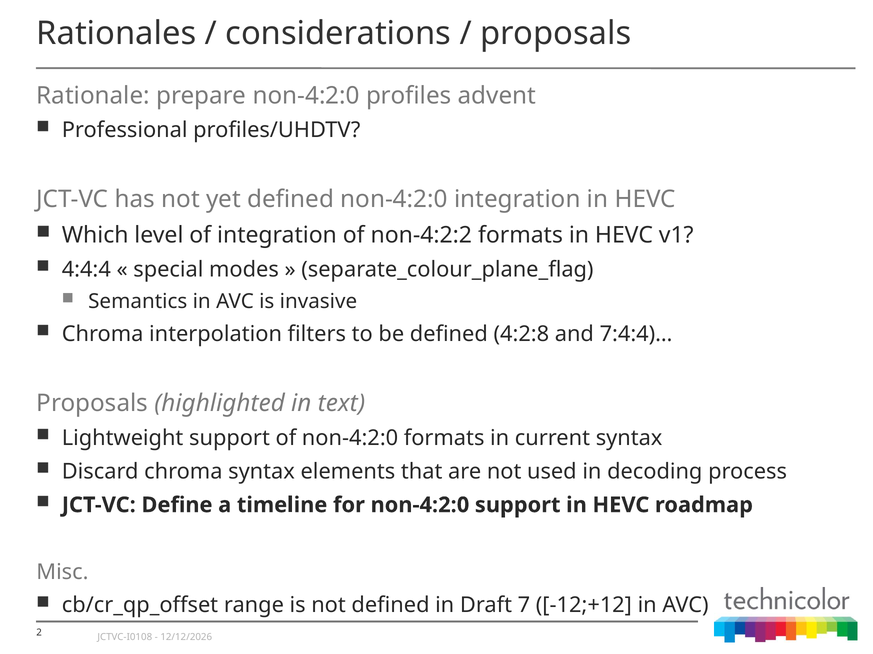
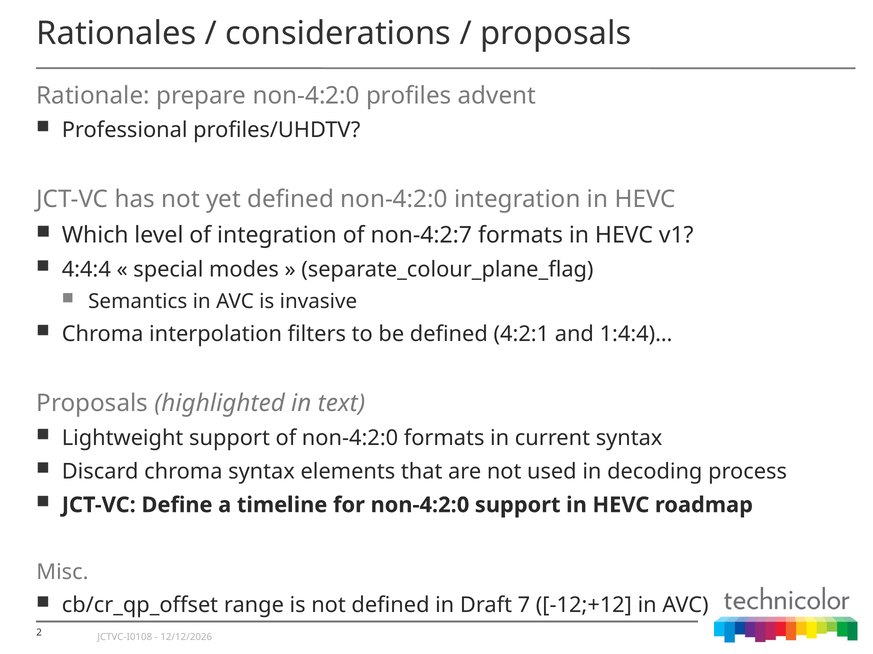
non-4:2:2: non-4:2:2 -> non-4:2:7 (421, 236)
4:2:8: 4:2:8 -> 4:2:1 (521, 335)
7:4:4)…: 7:4:4)… -> 1:4:4)… (636, 335)
